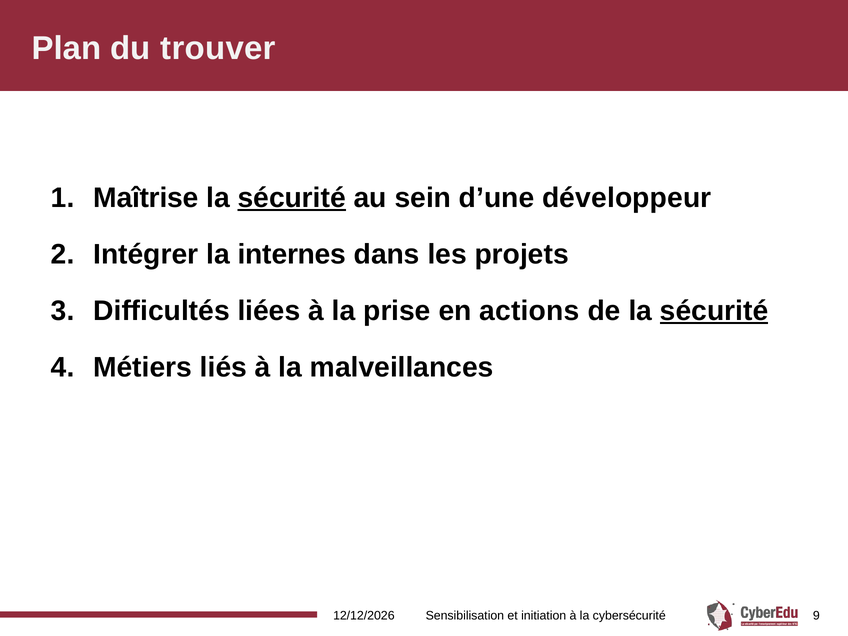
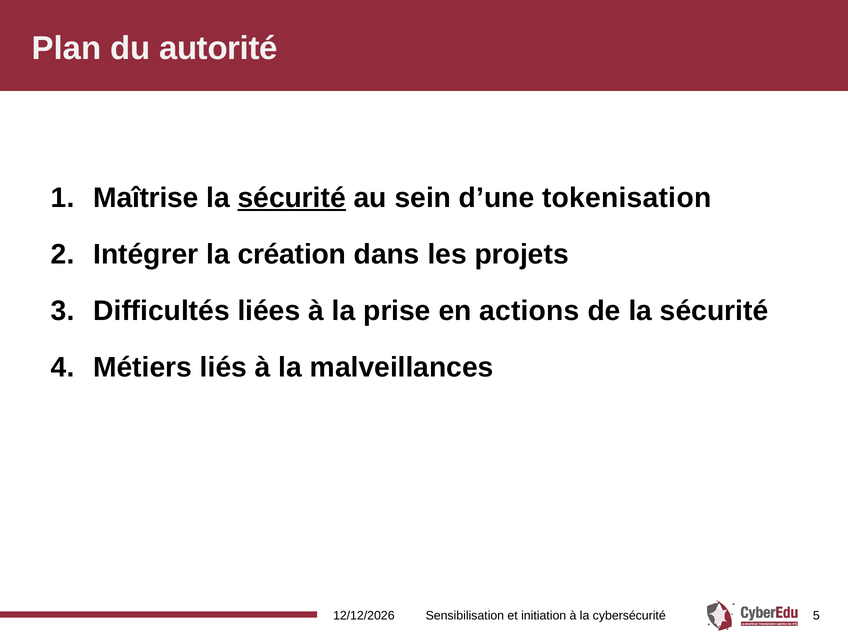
trouver: trouver -> autorité (218, 48)
développeur: développeur -> tokenisation (627, 198)
internes: internes -> création (292, 254)
sécurité underline: present -> none (714, 311)
9: 9 -> 5 (816, 616)
